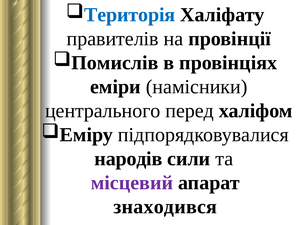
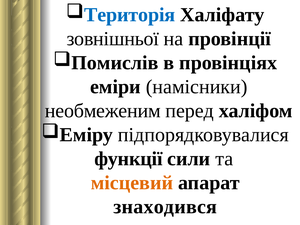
правителів: правителів -> зовнішньої (113, 39)
центрального: центрального -> необмеженим (103, 111)
народів: народів -> функції (128, 159)
місцевий colour: purple -> orange (132, 183)
